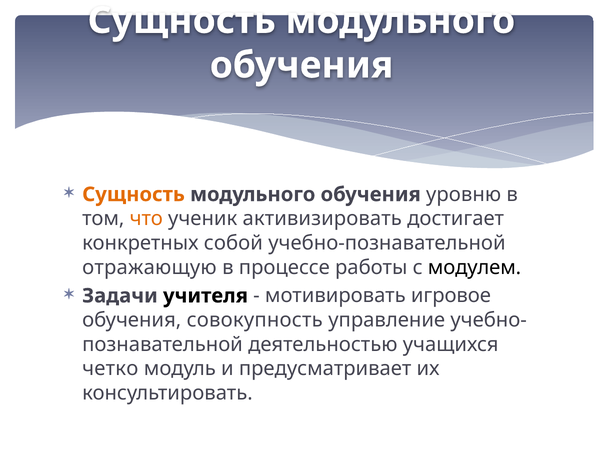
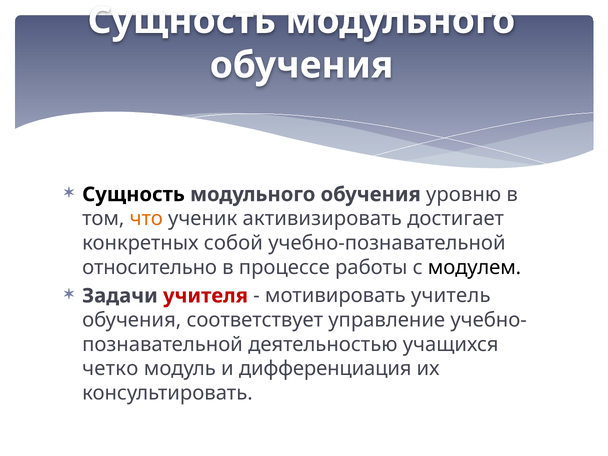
Сущность colour: orange -> black (134, 194)
отражающую: отражающую -> относительно (150, 267)
учителя colour: black -> red (205, 296)
игровое: игровое -> учитель (451, 296)
совокупность: совокупность -> соответствует (255, 320)
предусматривает: предусматривает -> дифференциация (325, 369)
